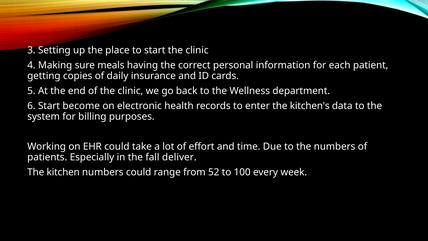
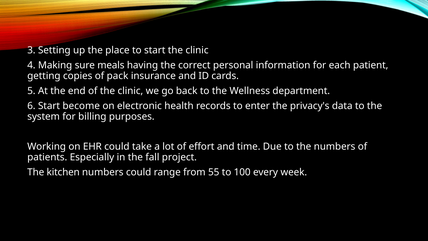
daily: daily -> pack (118, 76)
kitchen's: kitchen's -> privacy's (310, 106)
deliver: deliver -> project (179, 157)
52: 52 -> 55 (214, 172)
